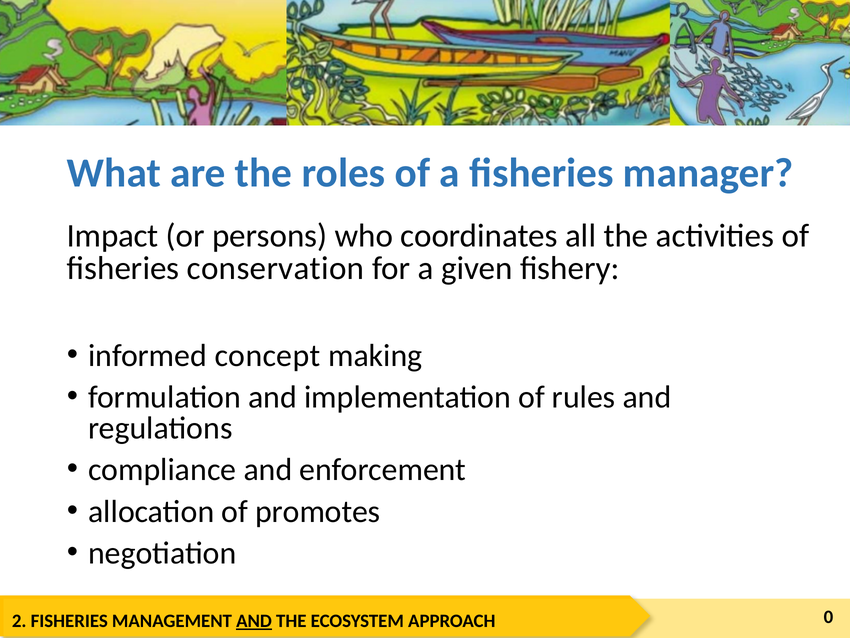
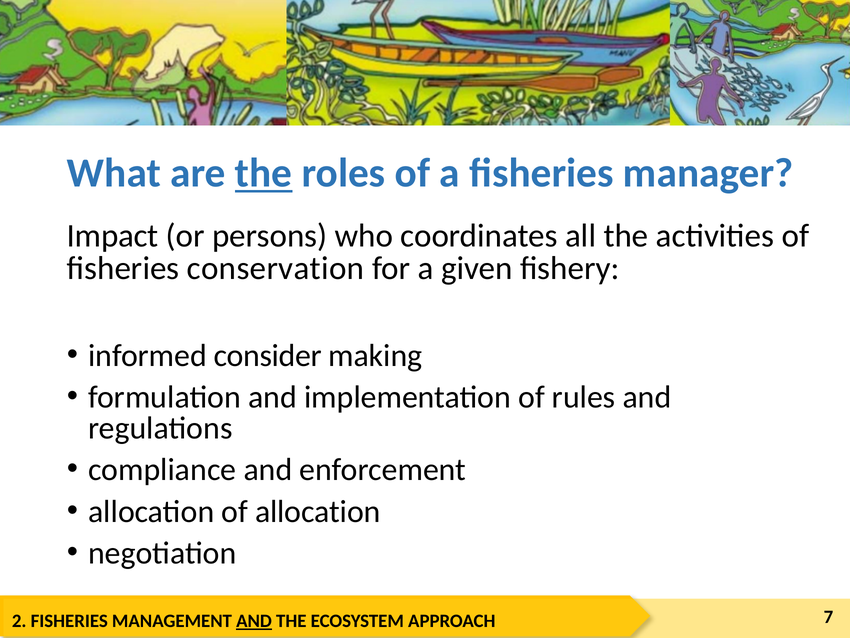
the underline: none -> present (264, 173)
concept: concept -> consider (268, 355)
of promotes: promotes -> allocation (318, 511)
0: 0 -> 7 (829, 616)
